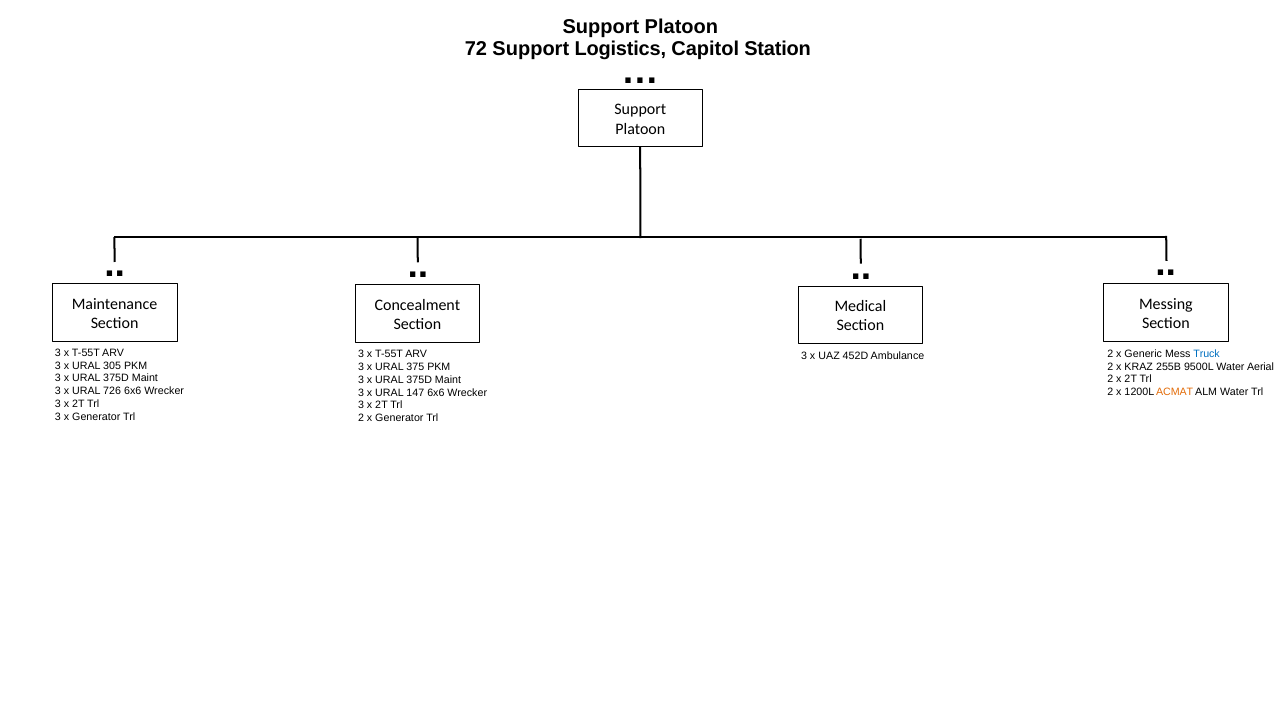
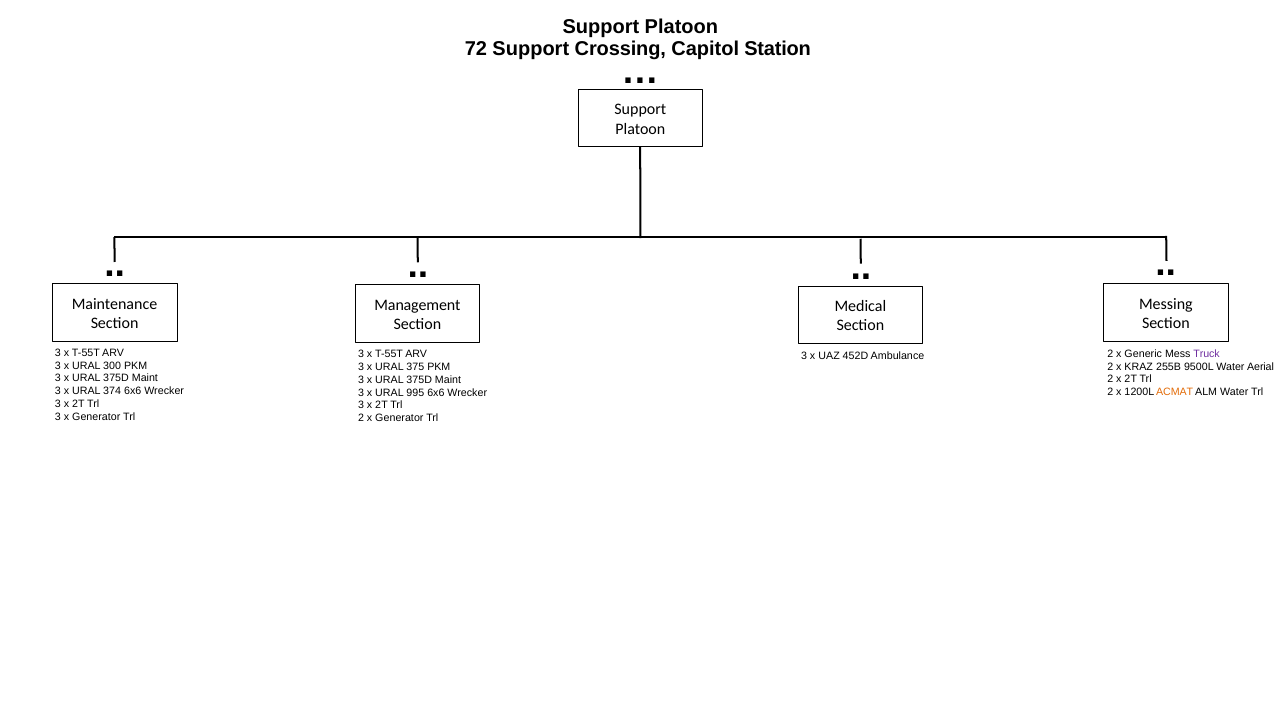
Logistics: Logistics -> Crossing (620, 49)
Concealment: Concealment -> Management (417, 305)
Truck colour: blue -> purple (1207, 354)
305: 305 -> 300 (112, 366)
726: 726 -> 374 (112, 391)
147: 147 -> 995 (415, 393)
